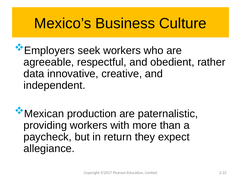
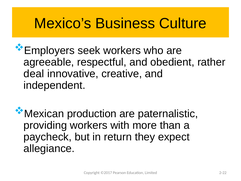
data: data -> deal (34, 74)
